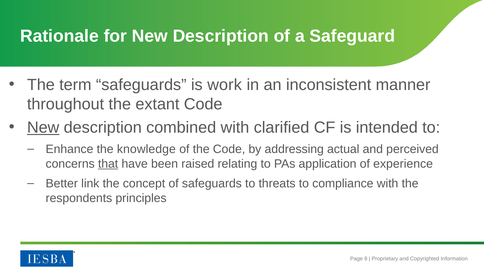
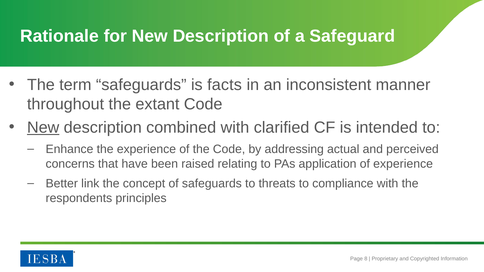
work: work -> facts (225, 85)
the knowledge: knowledge -> experience (146, 149)
that underline: present -> none (108, 164)
